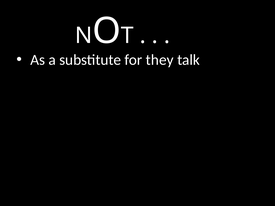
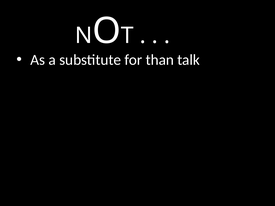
they: they -> than (160, 60)
